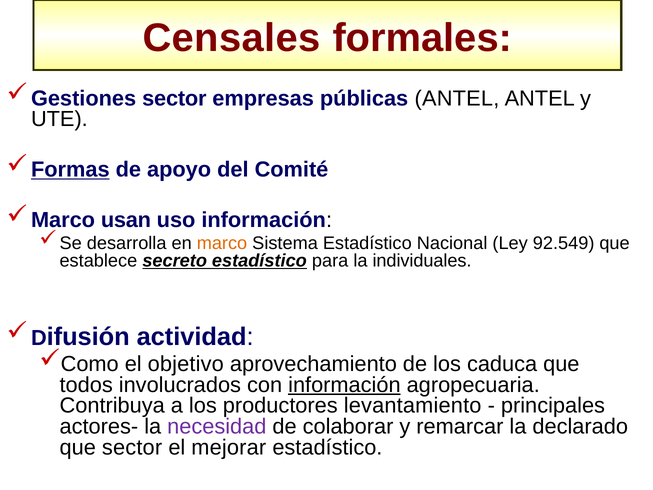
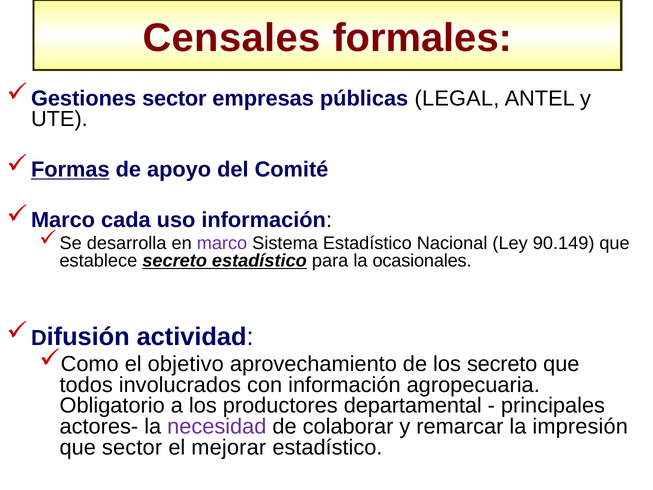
públicas ANTEL: ANTEL -> LEGAL (457, 98)
usan: usan -> cada (126, 220)
marco colour: orange -> purple (222, 243)
92.549: 92.549 -> 90.149 (564, 243)
individuales: individuales -> ocasionales (422, 260)
los caduca: caduca -> secreto (502, 364)
información underline: present -> none (344, 385)
Contribuya: Contribuya -> Obligatorio (112, 406)
levantamiento: levantamiento -> departamental (413, 406)
declarado: declarado -> impresión (580, 426)
